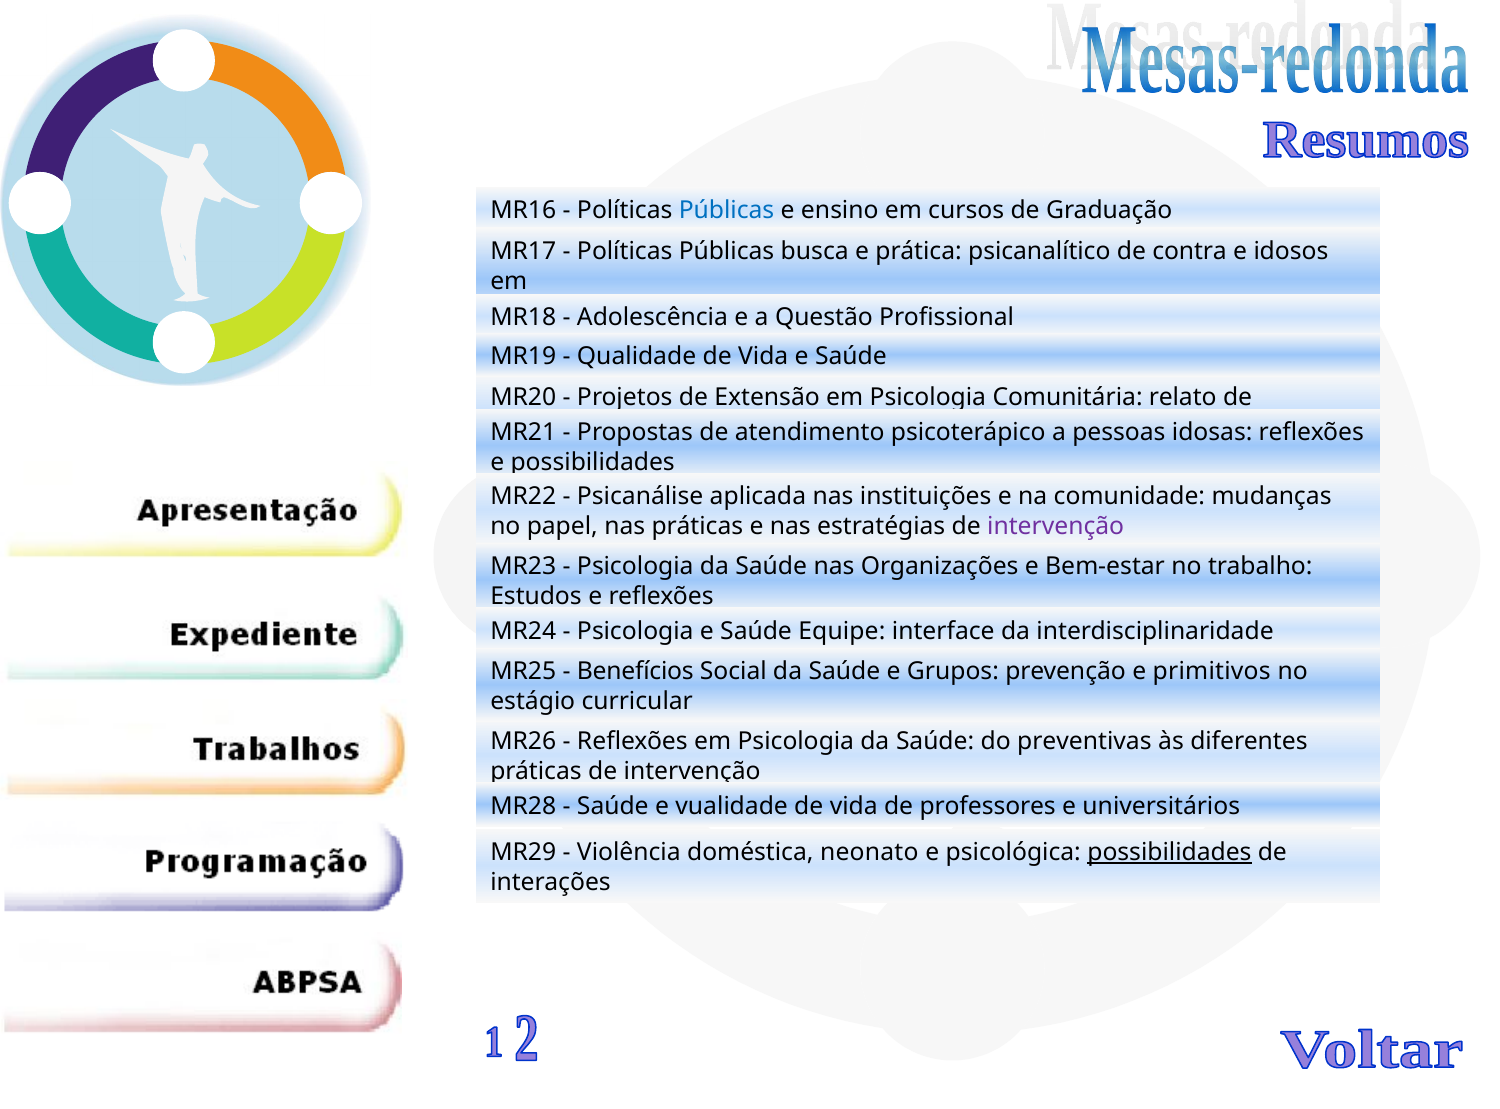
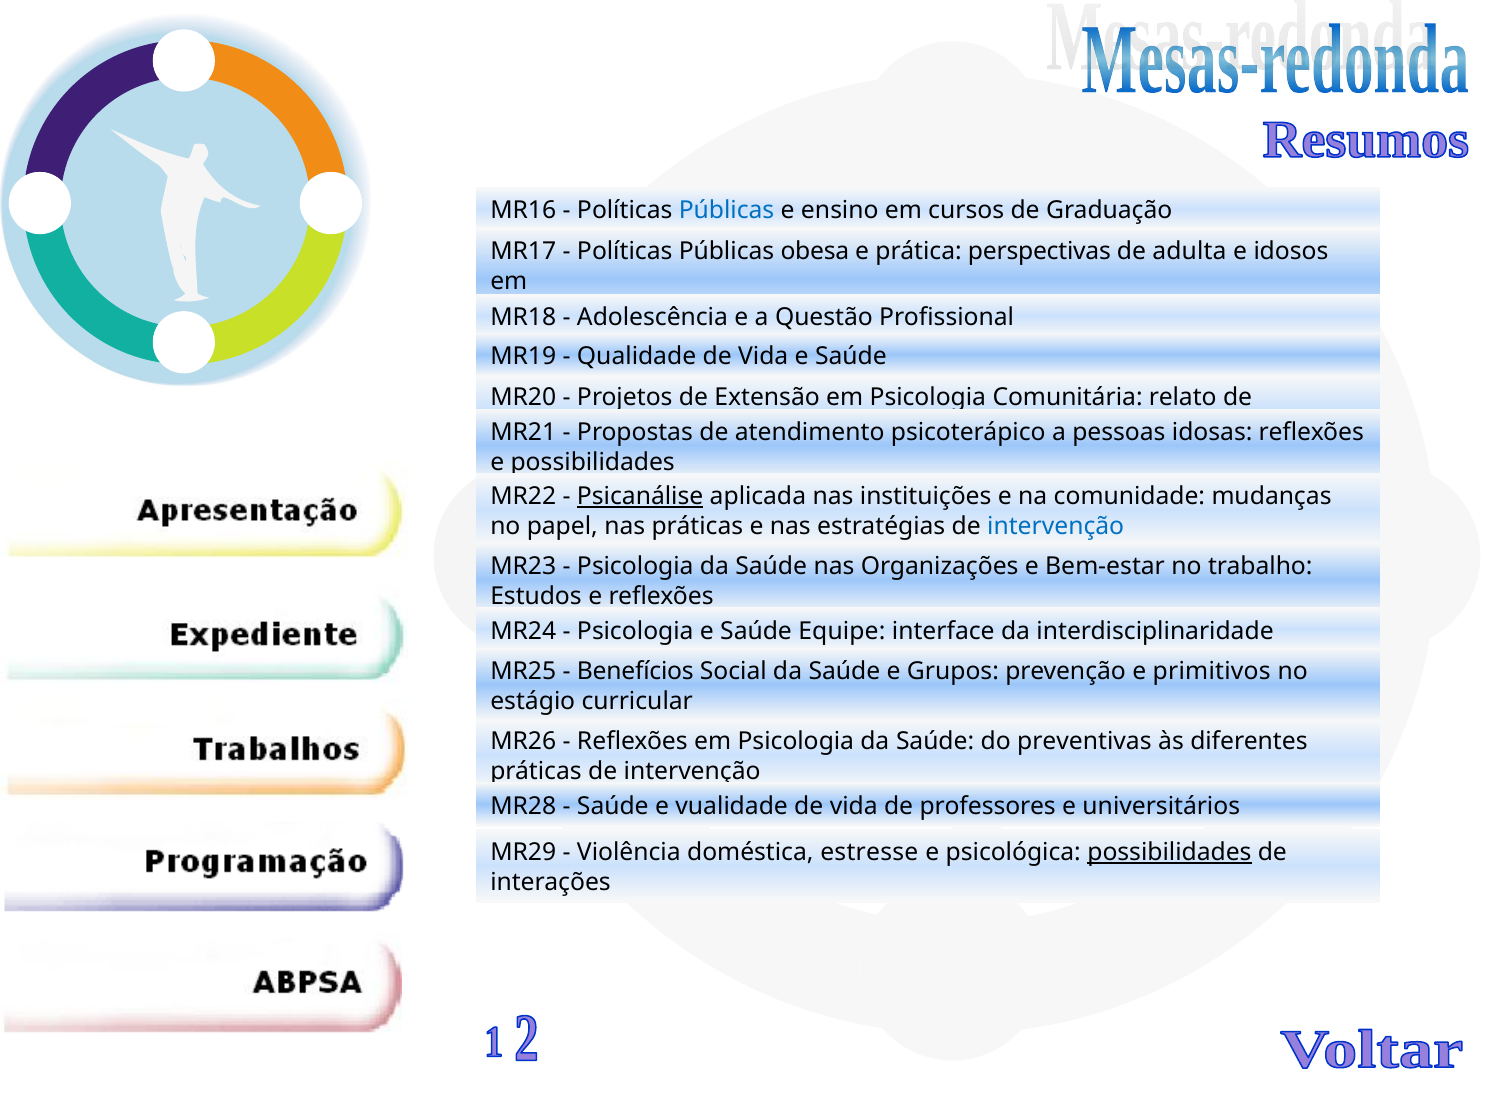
busca: busca -> obesa (815, 251)
psicanalítico: psicanalítico -> perspectivas (1039, 251)
contra: contra -> adulta (1189, 251)
Psicanálise underline: none -> present (640, 497)
intervenção colour: purple -> blue (1056, 526)
neonato: neonato -> estresse (869, 852)
